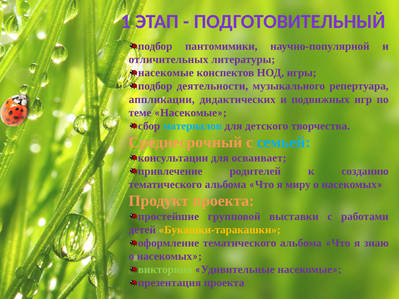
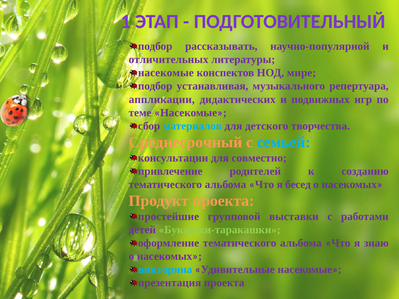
пантомимики: пантомимики -> рассказывать (221, 46)
игры: игры -> мире (302, 73)
деятельности: деятельности -> устанавливая (212, 86)
осваивает: осваивает -> совместно (259, 158)
миру: миру -> бесед (298, 185)
Букашки-таракашки colour: yellow -> light green (220, 230)
викторина colour: light green -> light blue (165, 270)
